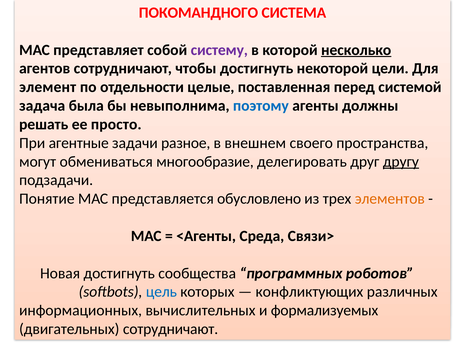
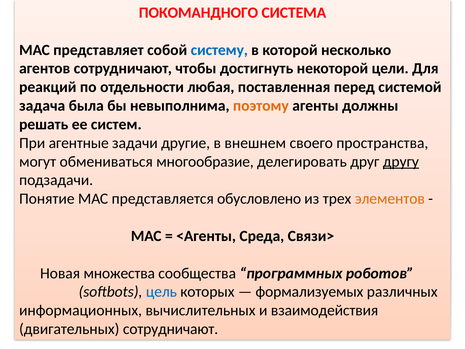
систему colour: purple -> blue (219, 50)
несколько underline: present -> none (356, 50)
элемент: элемент -> реакций (48, 87)
целые: целые -> любая (211, 87)
поэтому colour: blue -> orange (261, 106)
просто: просто -> систем (116, 124)
разное: разное -> другие (186, 143)
Новая достигнуть: достигнуть -> множества (119, 273)
конфликтующих: конфликтующих -> формализуемых (309, 292)
формализуемых: формализуемых -> взаимодействия (325, 310)
